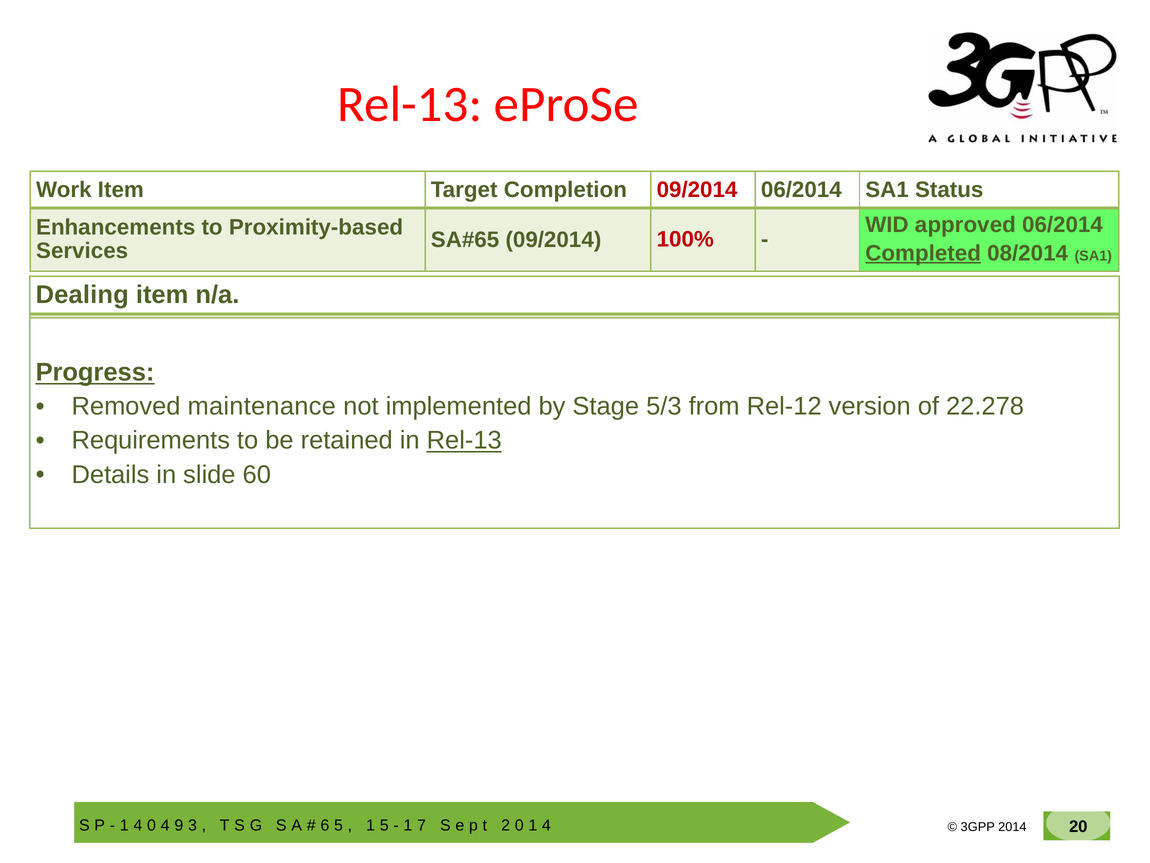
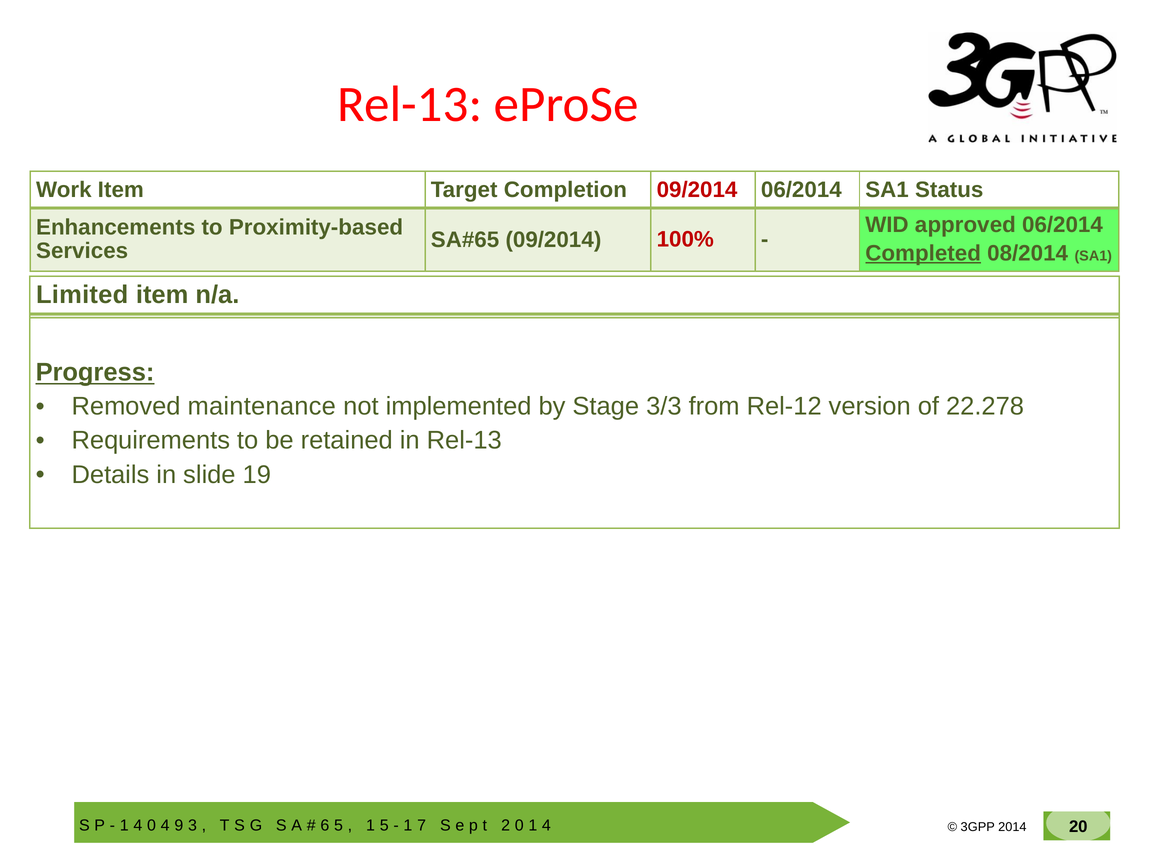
Dealing: Dealing -> Limited (82, 294)
5/3: 5/3 -> 3/3 (664, 406)
Rel-13 underline: present -> none (464, 440)
60: 60 -> 19 (257, 474)
